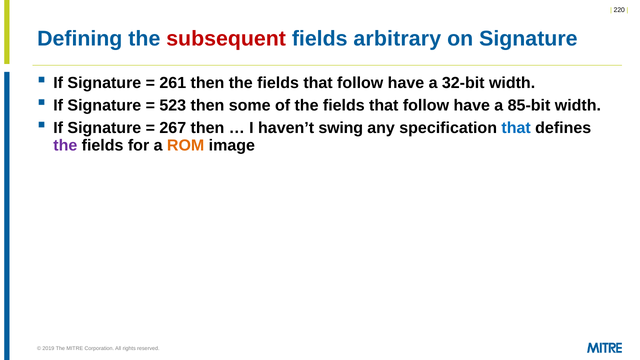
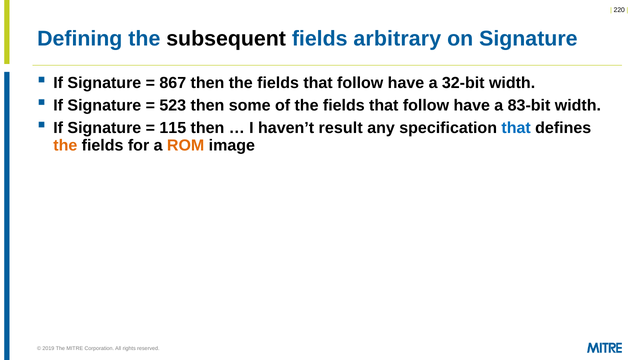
subsequent colour: red -> black (226, 39)
261: 261 -> 867 (173, 83)
85-bit: 85-bit -> 83-bit (529, 106)
267: 267 -> 115 (173, 128)
swing: swing -> result (341, 128)
the colour: purple -> orange (65, 145)
